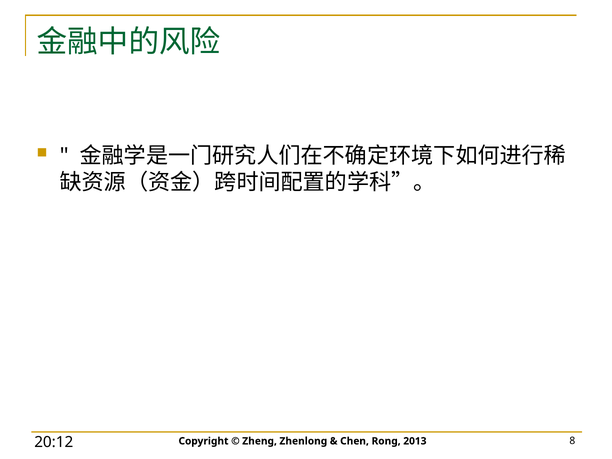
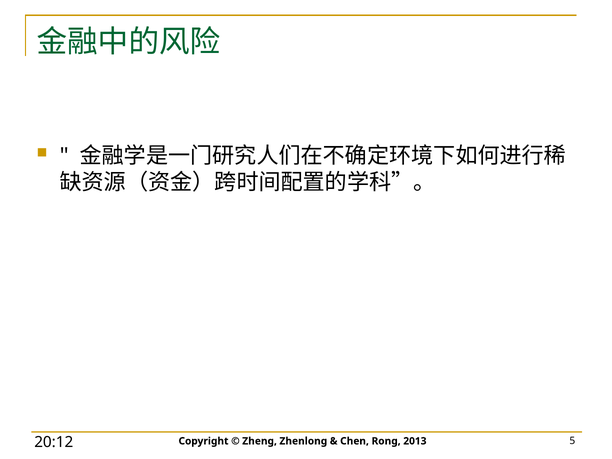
8: 8 -> 5 (572, 441)
